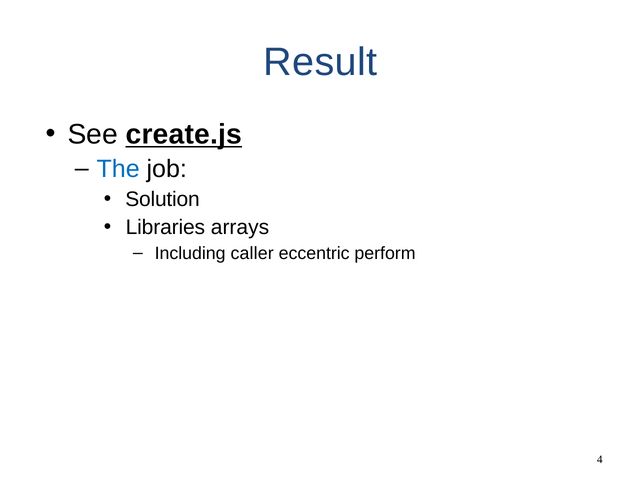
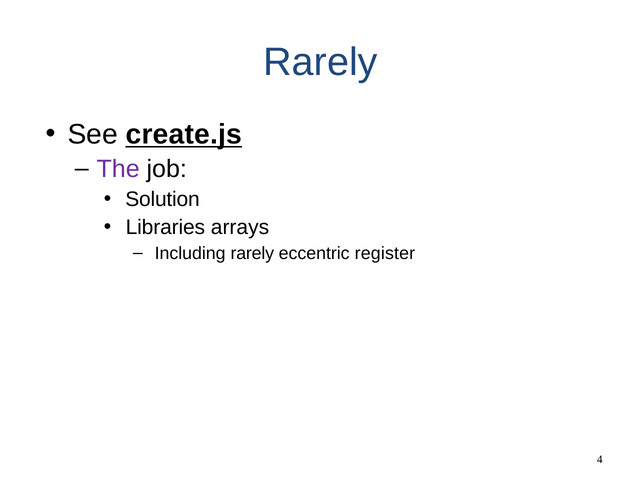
Result: Result -> Rarely (321, 62)
The colour: blue -> purple (118, 169)
Including caller: caller -> rarely (252, 253)
perform: perform -> register (385, 253)
